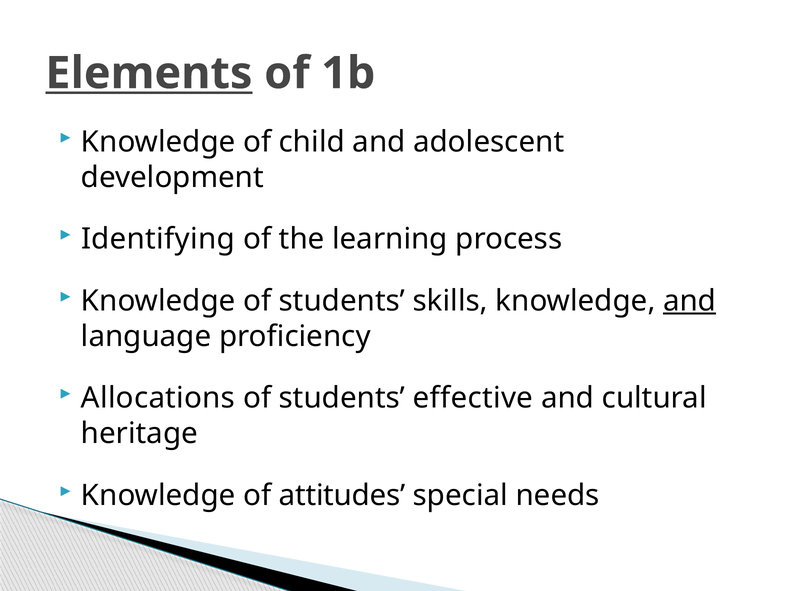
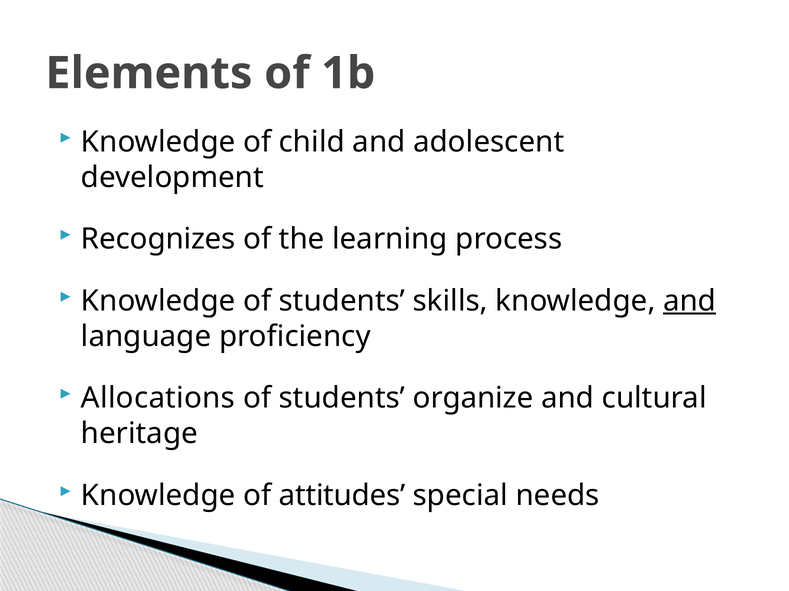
Elements underline: present -> none (149, 73)
Identifying: Identifying -> Recognizes (158, 239)
effective: effective -> organize (473, 399)
